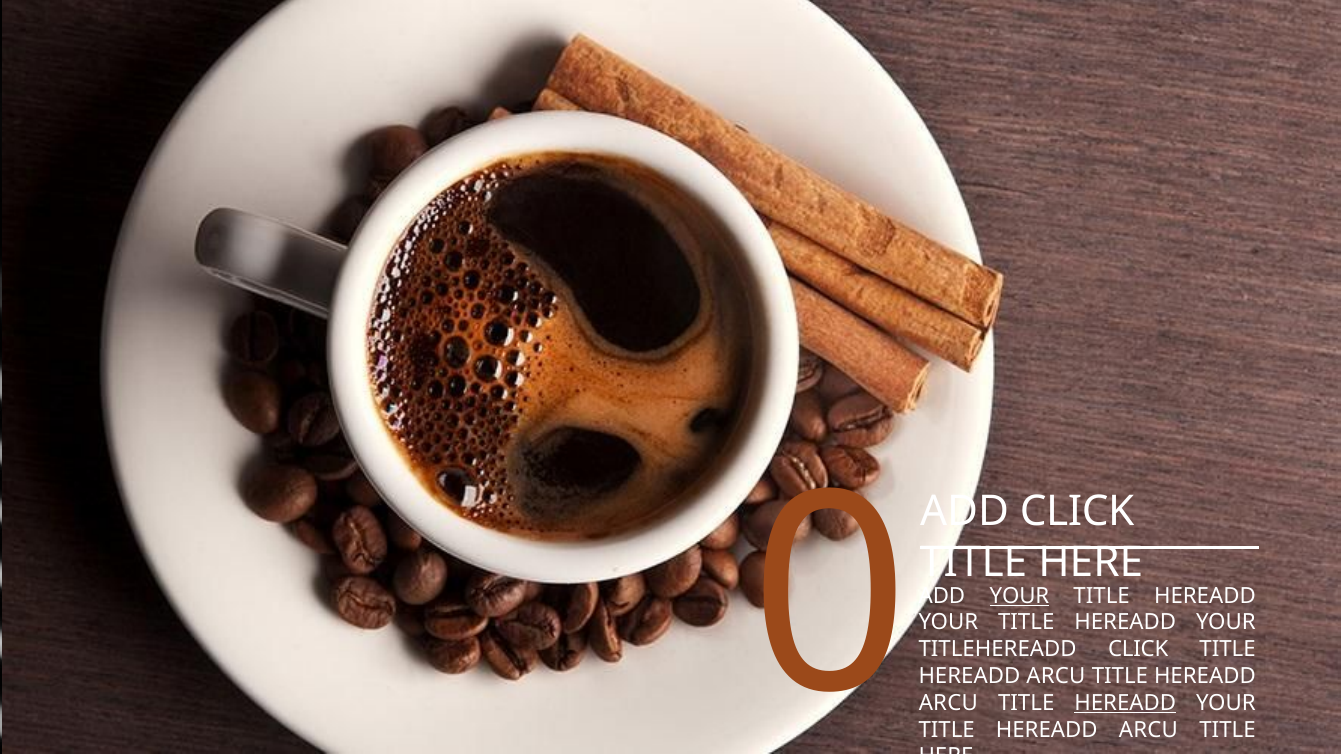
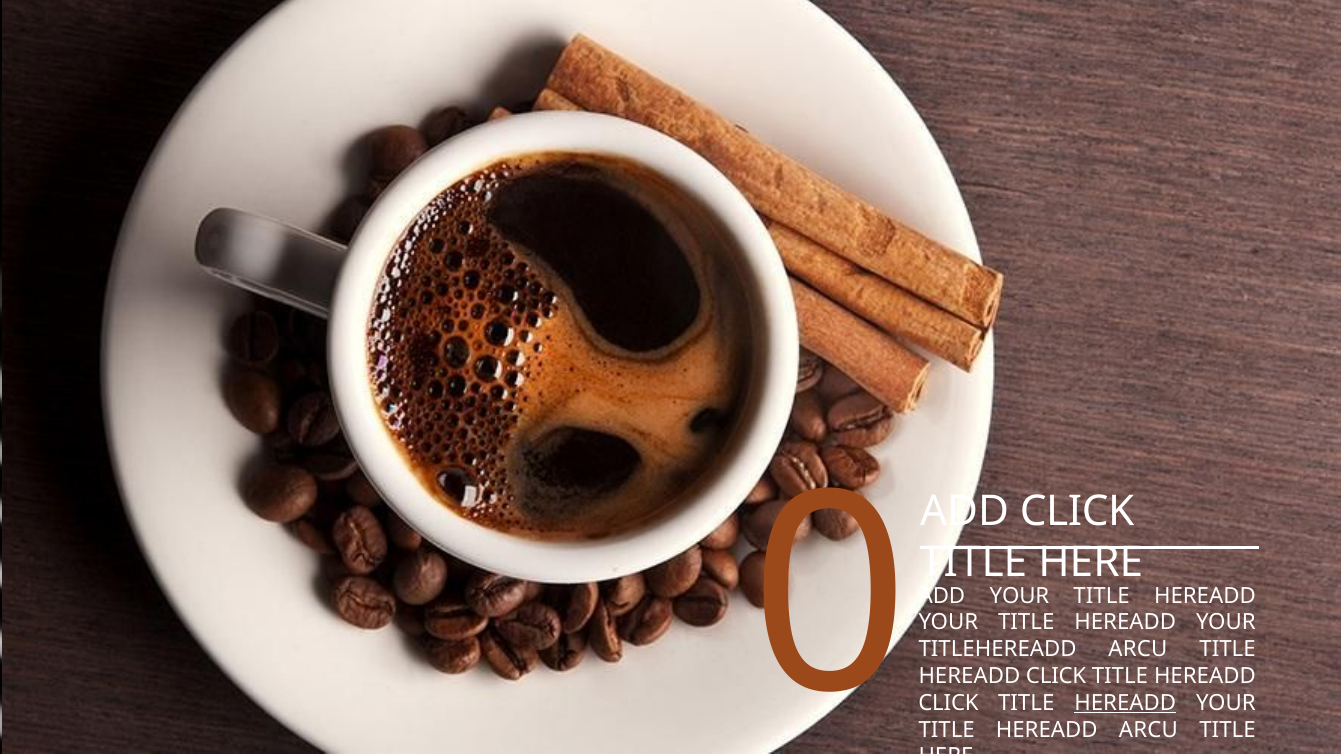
YOUR underline: present -> none (1019, 596)
TITLEHEREADD CLICK: CLICK -> ARCU (1138, 650)
ARCU: ARCU -> CLICK (1056, 676)
ARCU: ARCU -> CLICK (949, 703)
